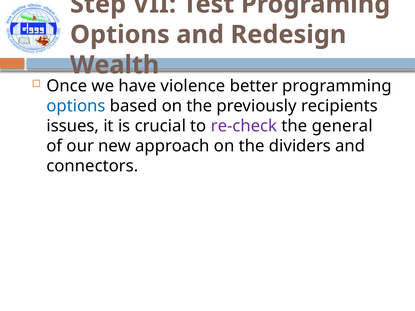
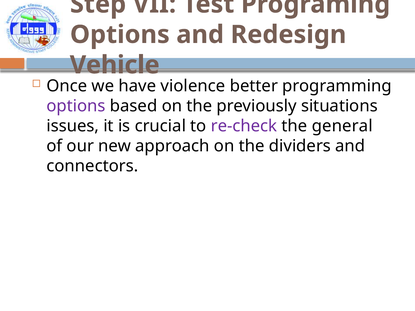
Wealth: Wealth -> Vehicle (115, 65)
options colour: blue -> purple (76, 106)
recipients: recipients -> situations (339, 106)
